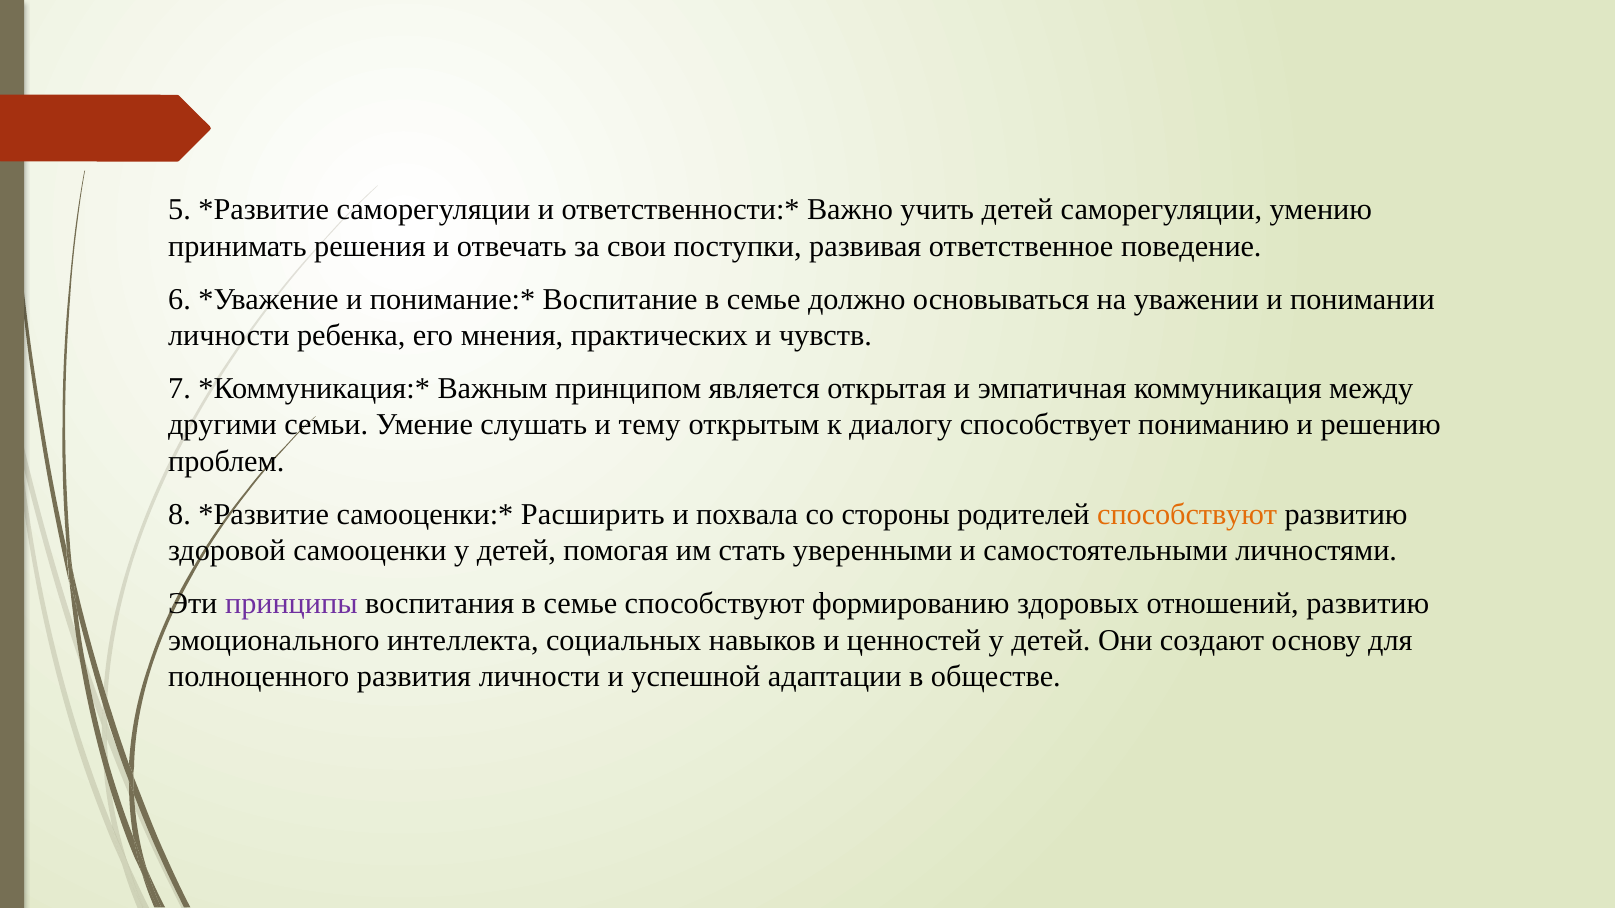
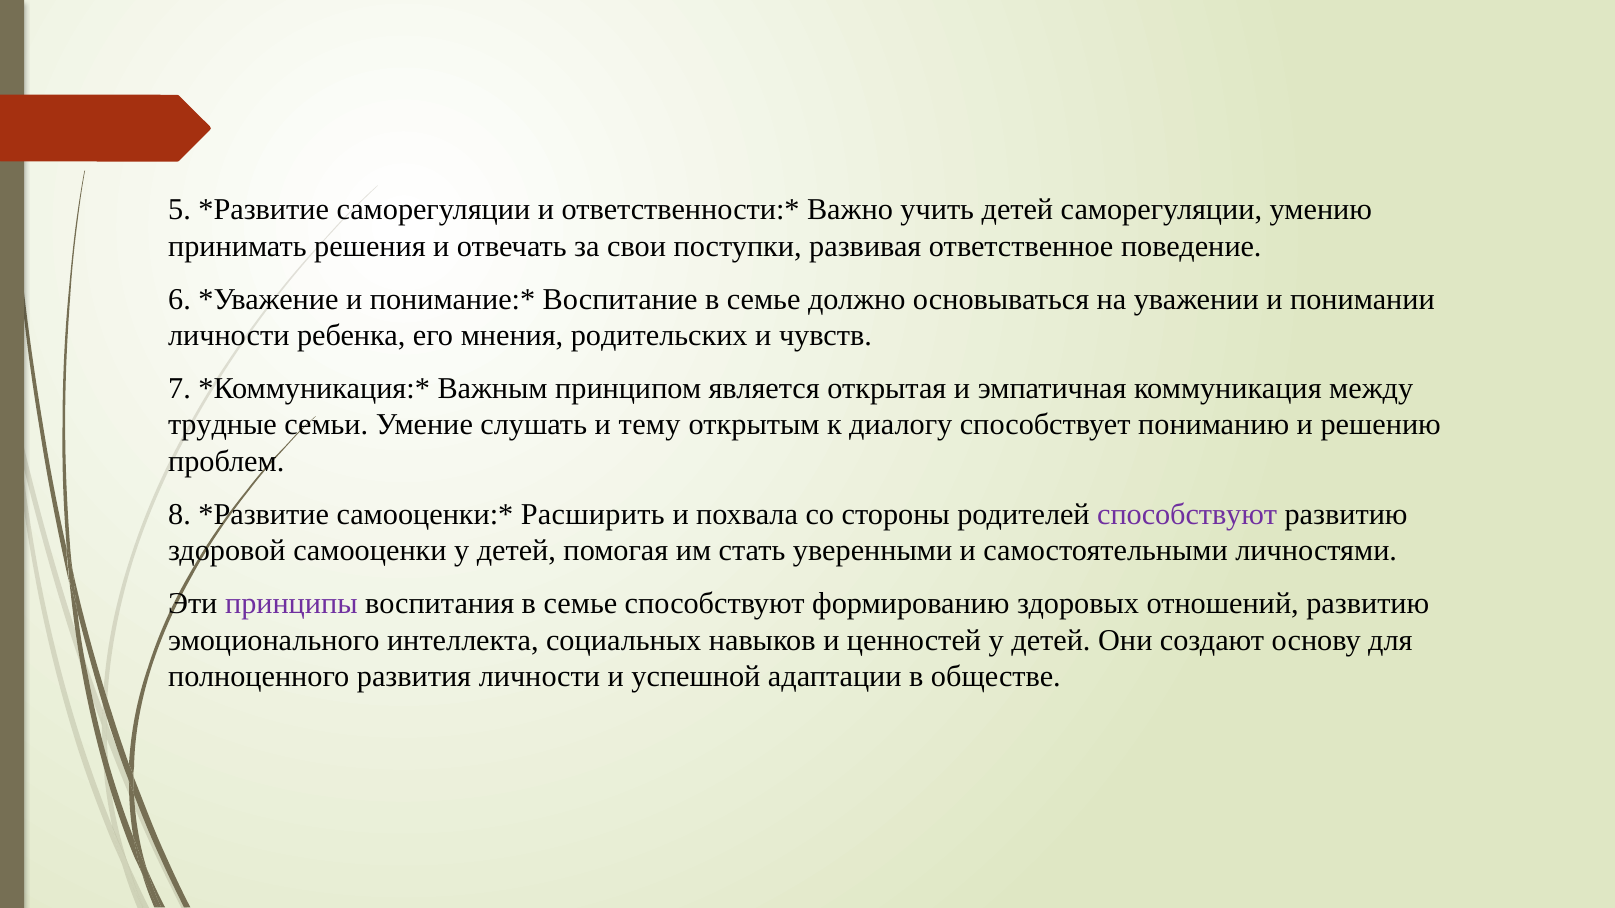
практических: практических -> родительских (659, 336)
другими: другими -> трудные (222, 425)
способствуют colour: orange -> purple (1187, 515)
